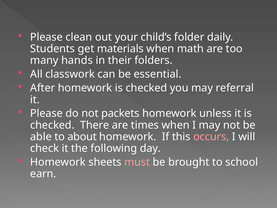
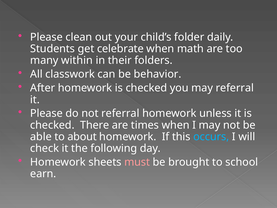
materials: materials -> celebrate (120, 49)
hands: hands -> within (77, 60)
essential: essential -> behavior (158, 74)
not packets: packets -> referral (120, 113)
occurs colour: pink -> light blue (211, 137)
